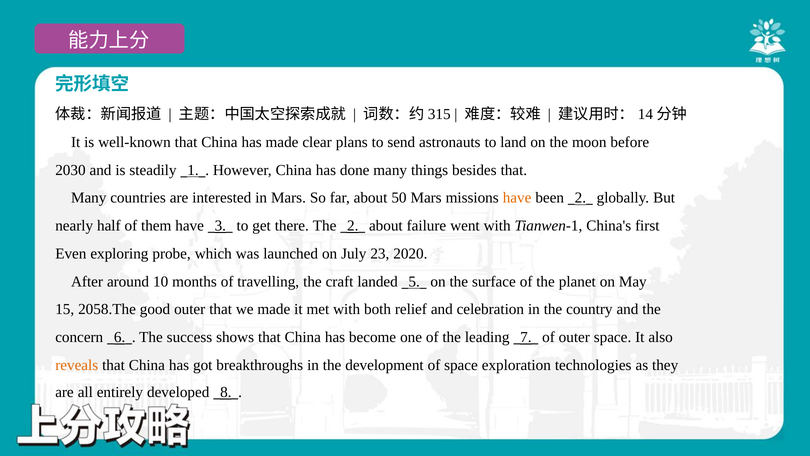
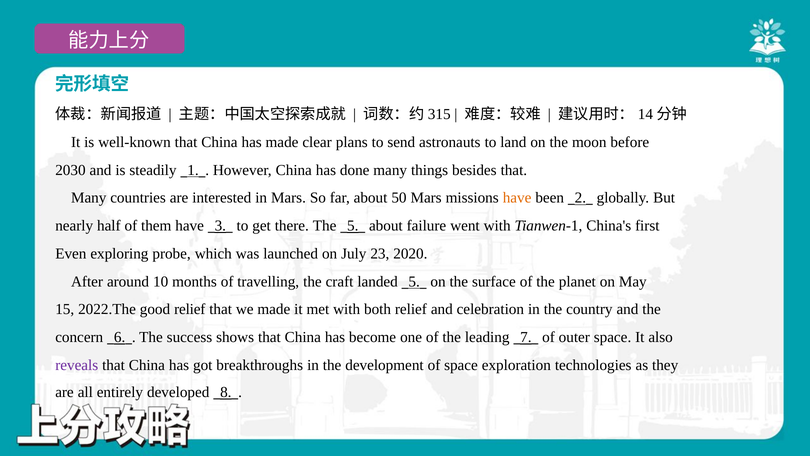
2: 2 -> 5 (353, 226)
2058.The: 2058.The -> 2022.The (107, 309)
good outer: outer -> relief (190, 309)
reveals colour: orange -> purple (77, 365)
